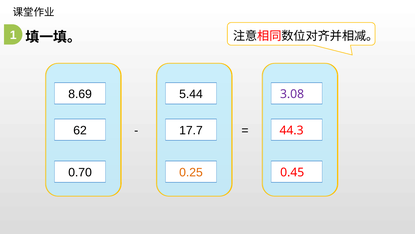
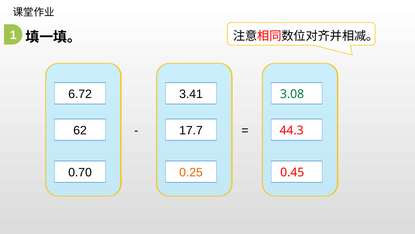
8.69: 8.69 -> 6.72 (80, 94)
5.44: 5.44 -> 3.41 (191, 94)
3.08 colour: purple -> green (292, 94)
